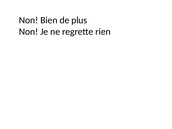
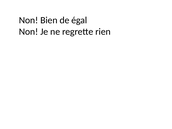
plus: plus -> égal (79, 20)
